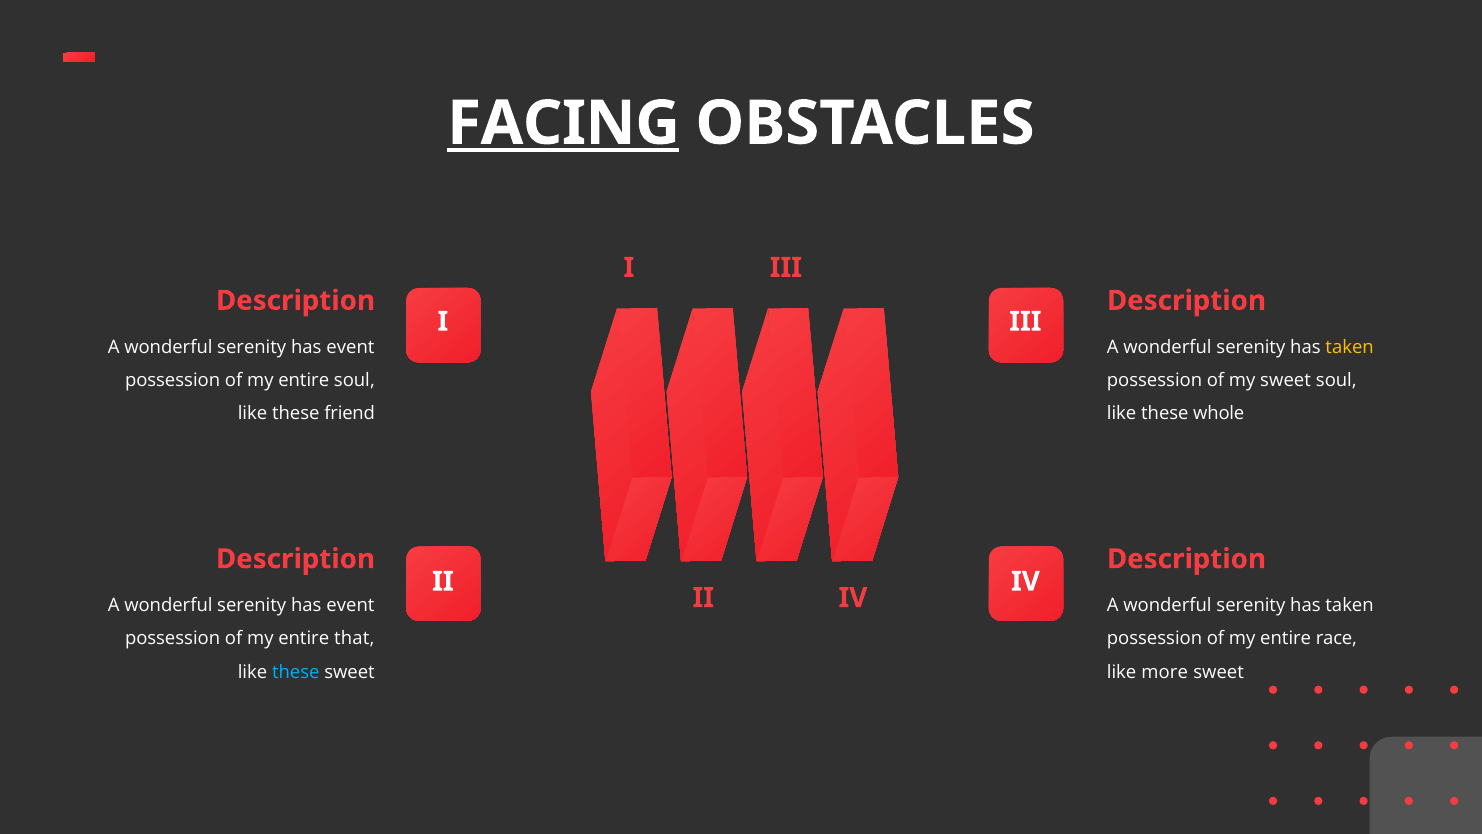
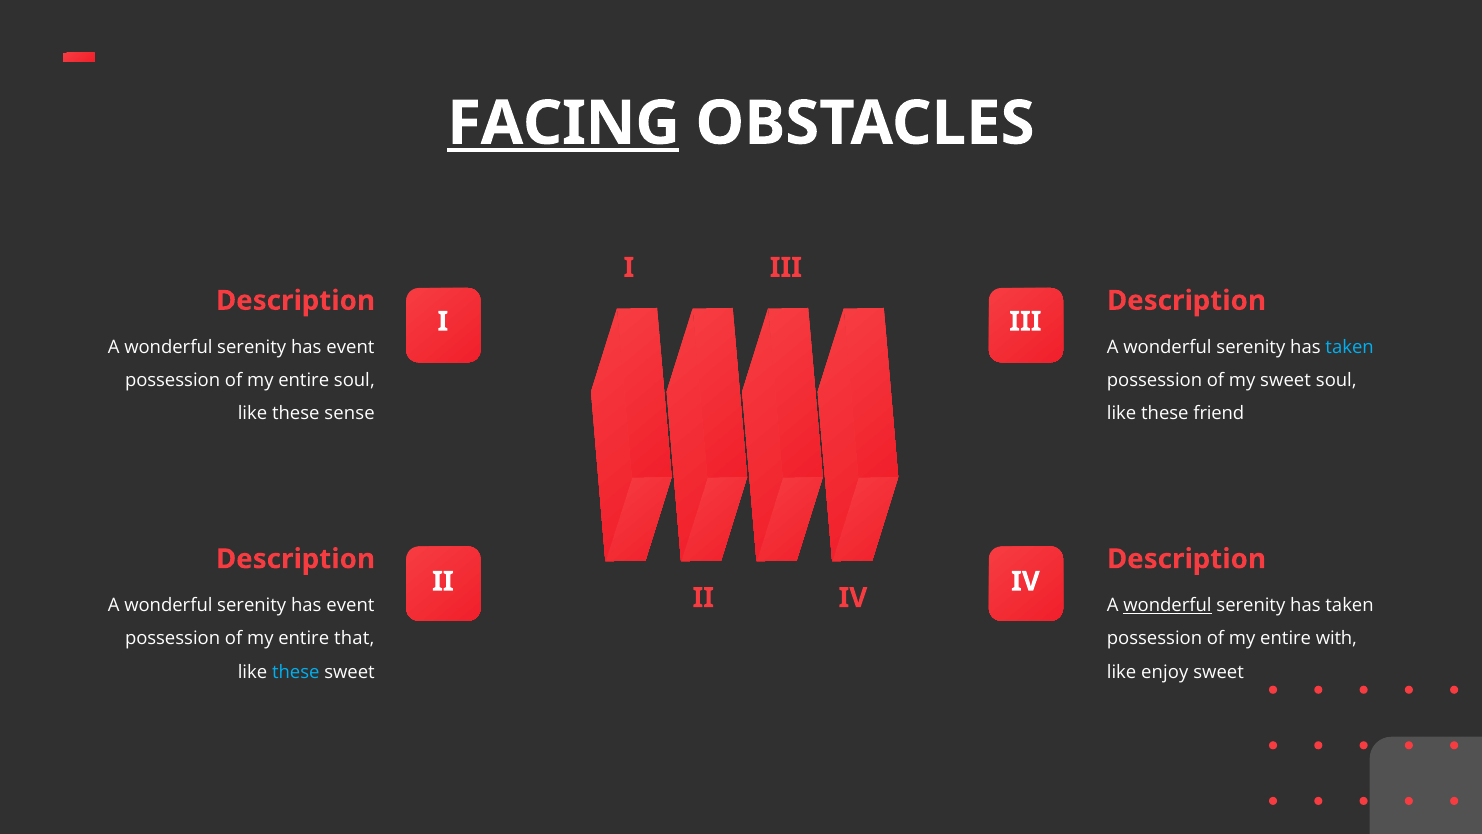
taken colour: yellow -> light blue (1350, 347)
friend: friend -> sense (350, 414)
whole: whole -> friend (1219, 414)
wonderful underline: none -> present (1168, 605)
race: race -> with (1336, 639)
more: more -> enjoy (1165, 672)
